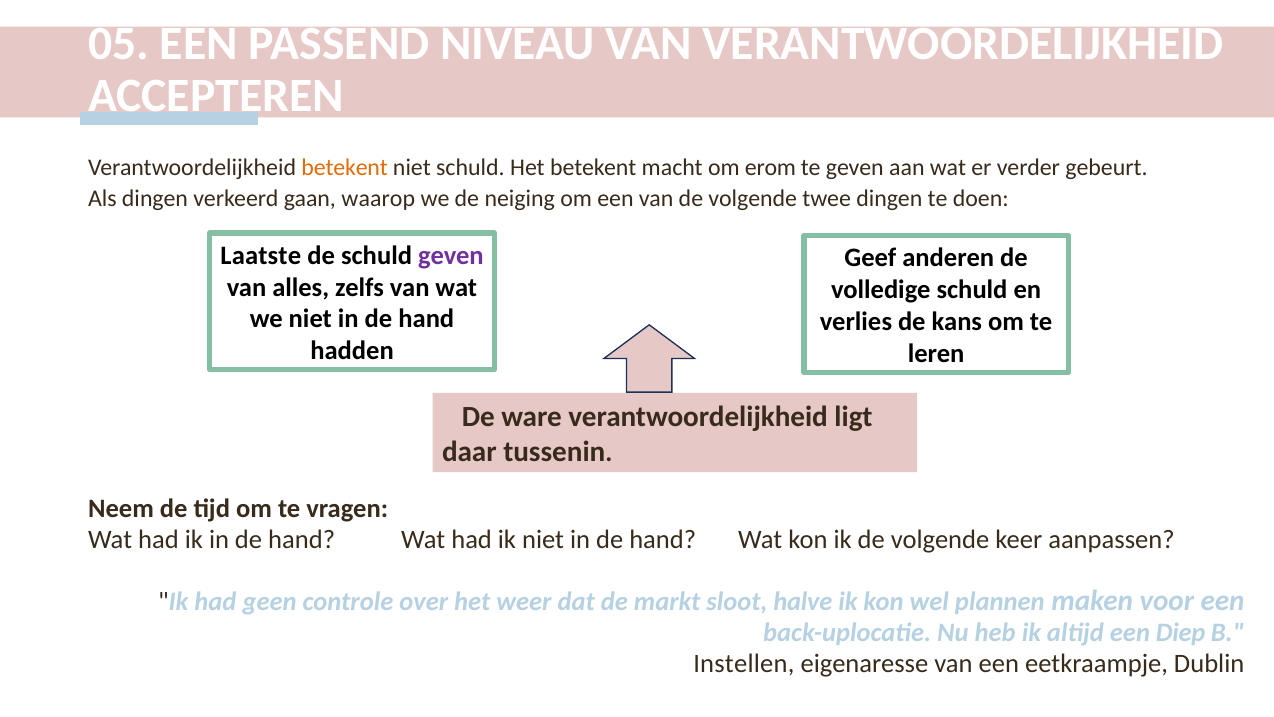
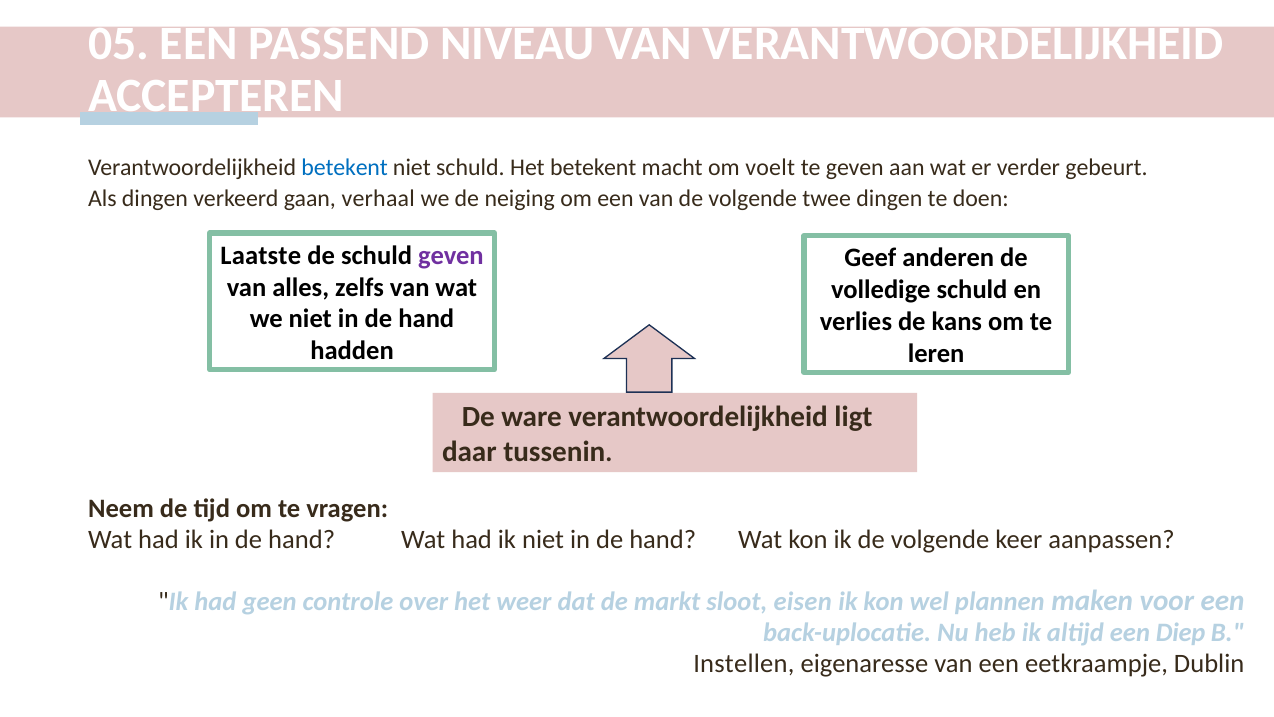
betekent colour: orange -> blue (345, 168)
erom: erom -> voelt (770, 168)
waarop: waarop -> verhaal (378, 199)
halve: halve -> eisen (803, 601)
